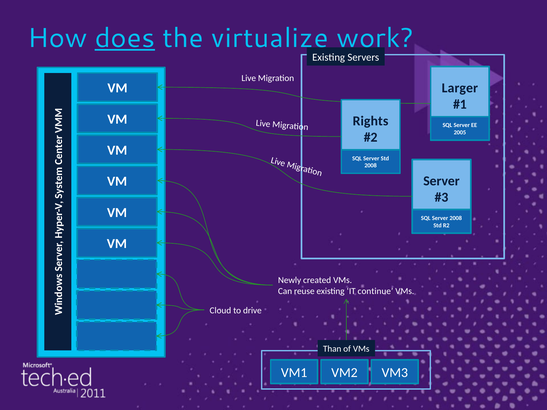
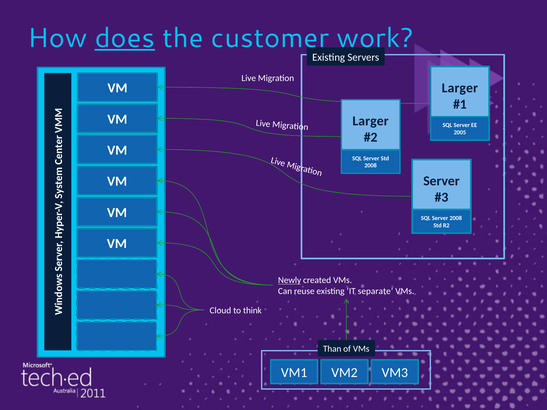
virtualize: virtualize -> customer (270, 38)
Rights: Rights -> Larger (371, 121)
Newly underline: none -> present (290, 280)
continue: continue -> separate (375, 291)
drive: drive -> think (252, 311)
